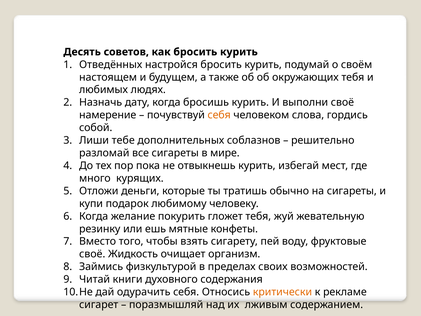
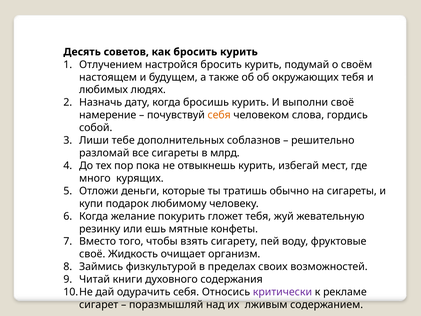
Отведённых: Отведённых -> Отлучением (111, 65)
мире: мире -> млрд (225, 153)
критически colour: orange -> purple (282, 292)
